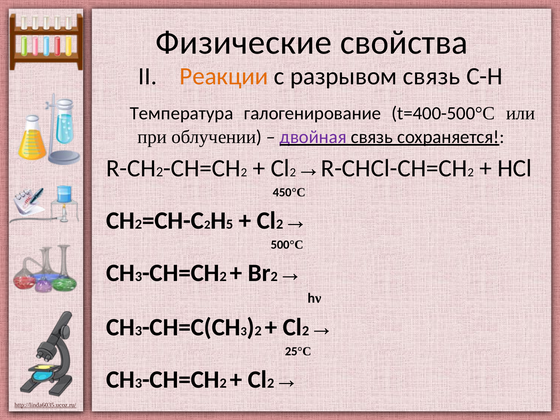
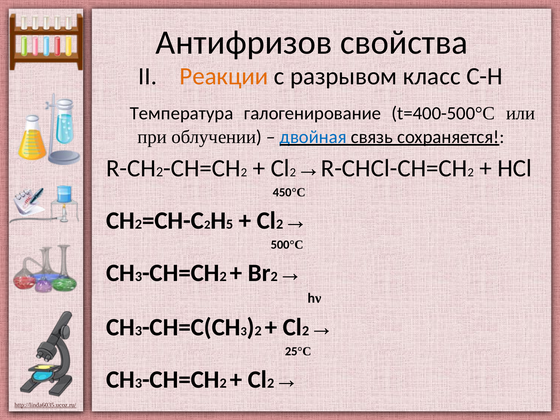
Физические: Физические -> Антифризов (244, 43)
разрывом связь: связь -> класс (432, 76)
двойная colour: purple -> blue (313, 137)
